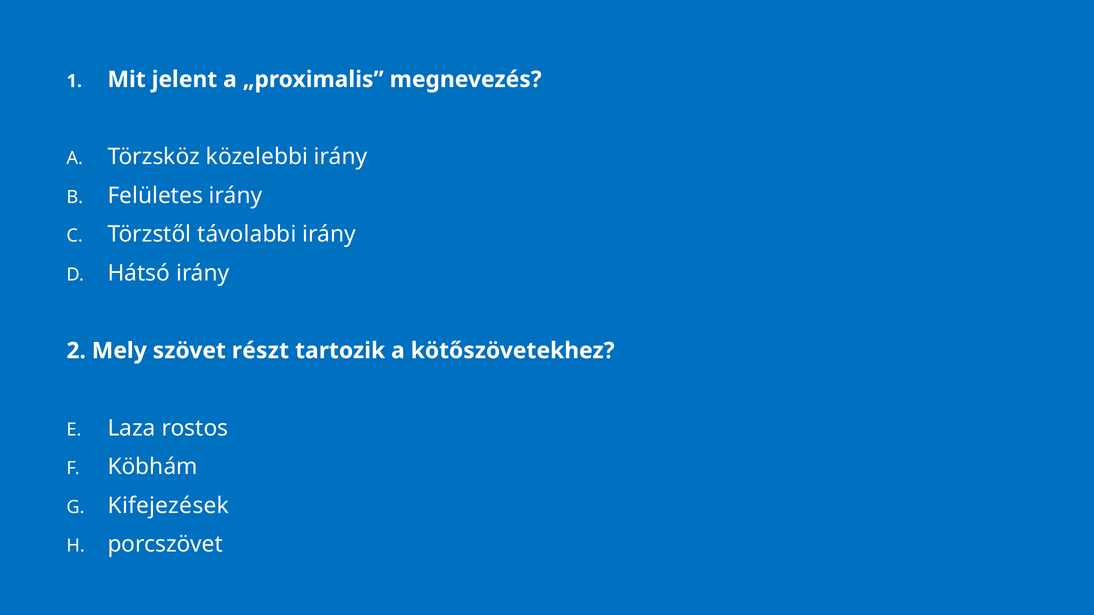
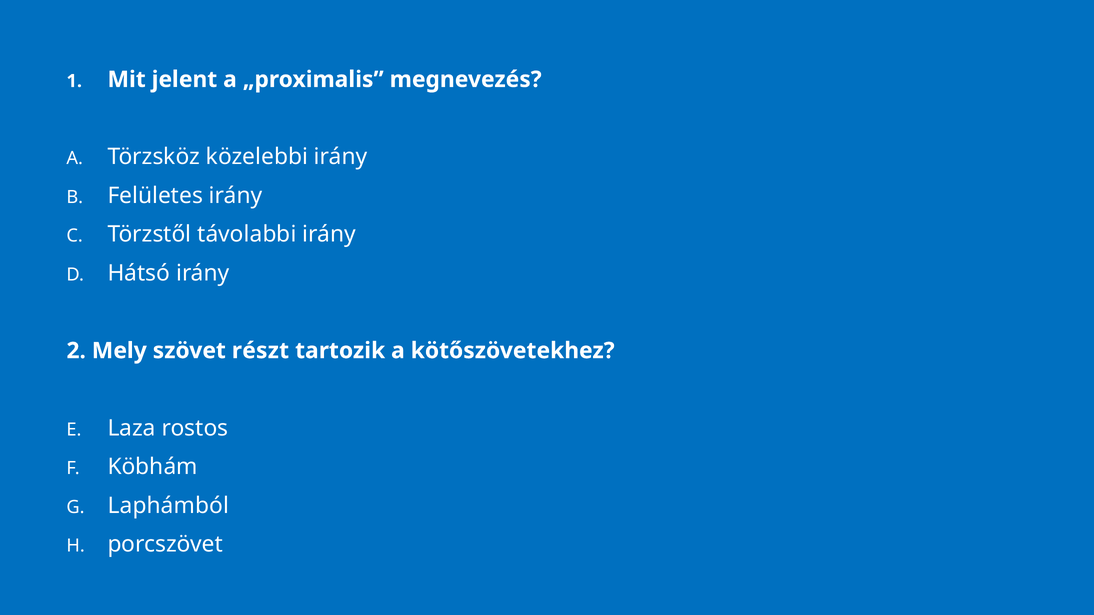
Kifejezések: Kifejezések -> Laphámból (168, 506)
